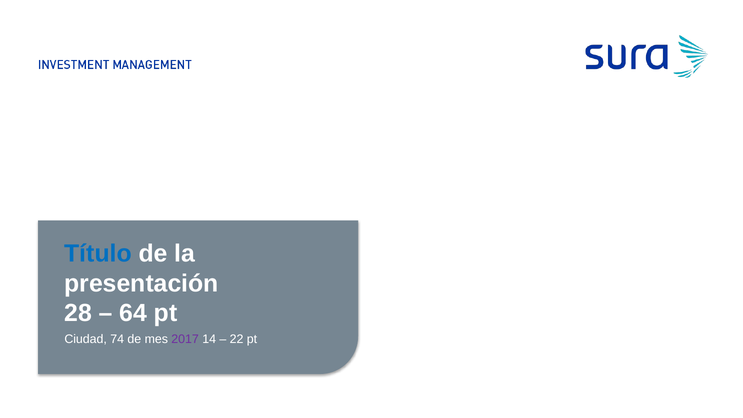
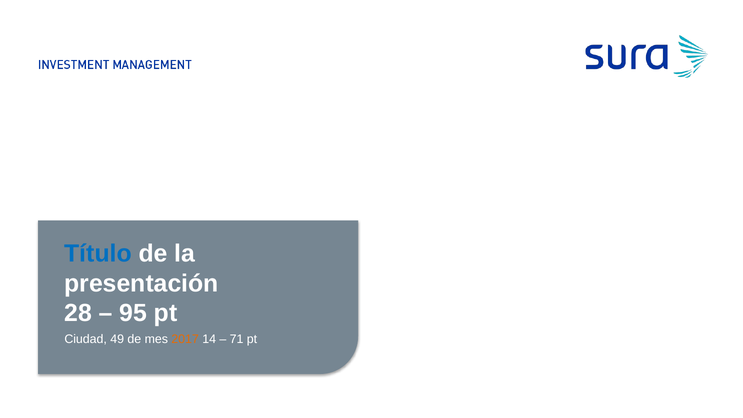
64: 64 -> 95 (133, 313)
74: 74 -> 49 (117, 339)
2017 colour: purple -> orange (185, 339)
22: 22 -> 71 (237, 339)
